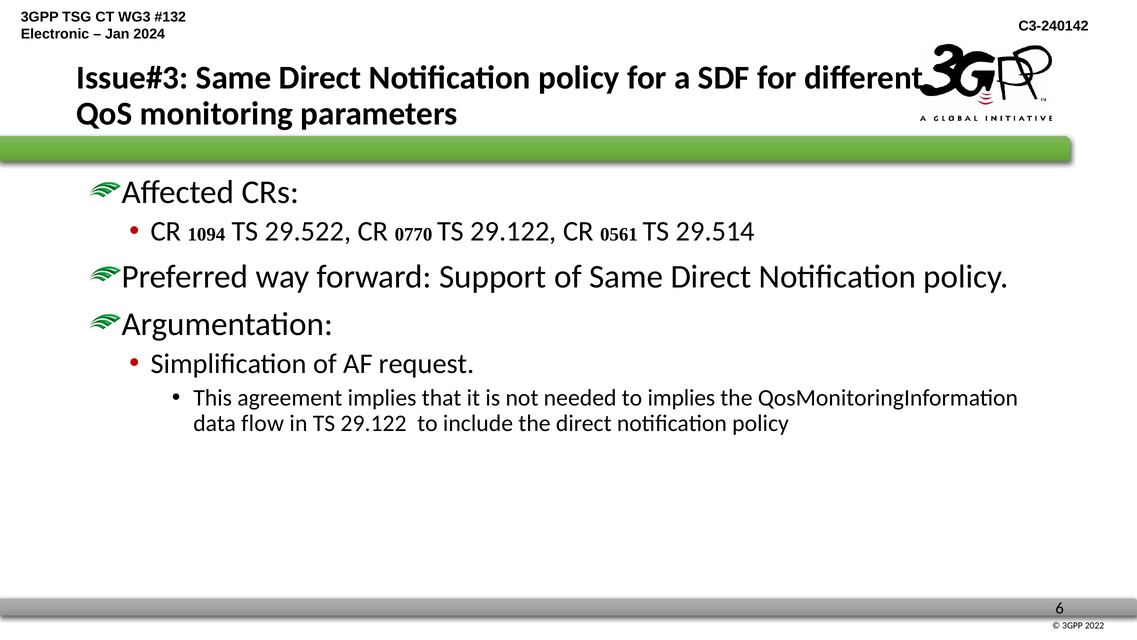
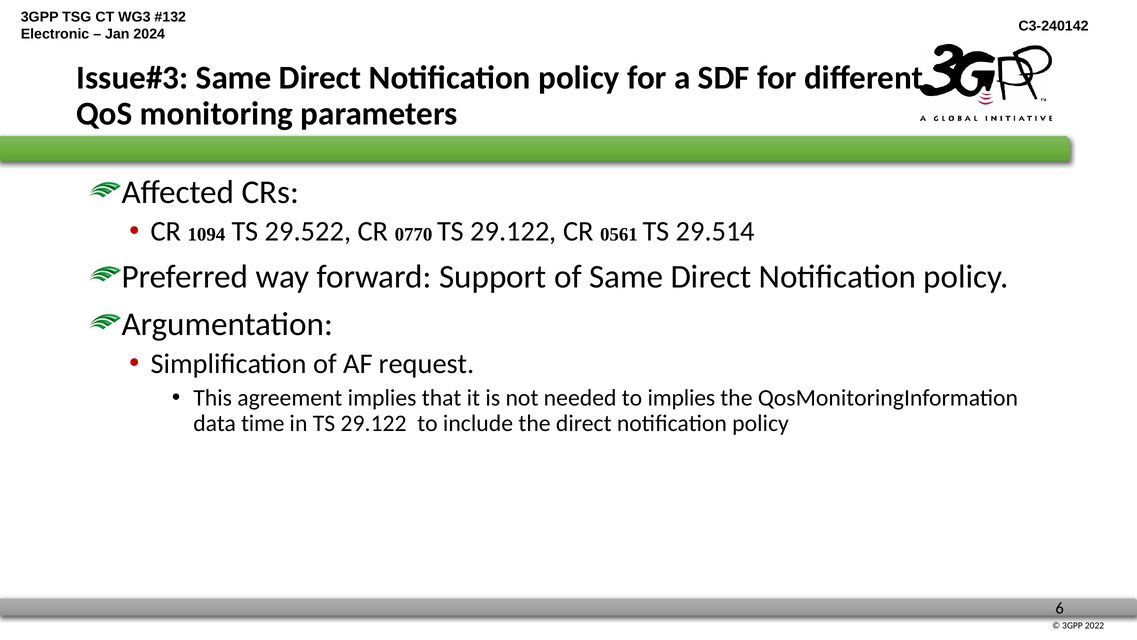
flow: flow -> time (263, 423)
